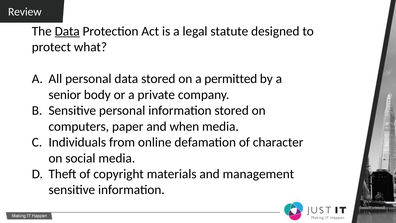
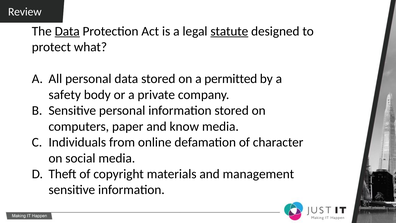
statute underline: none -> present (229, 31)
senior: senior -> safety (65, 95)
when: when -> know (184, 126)
